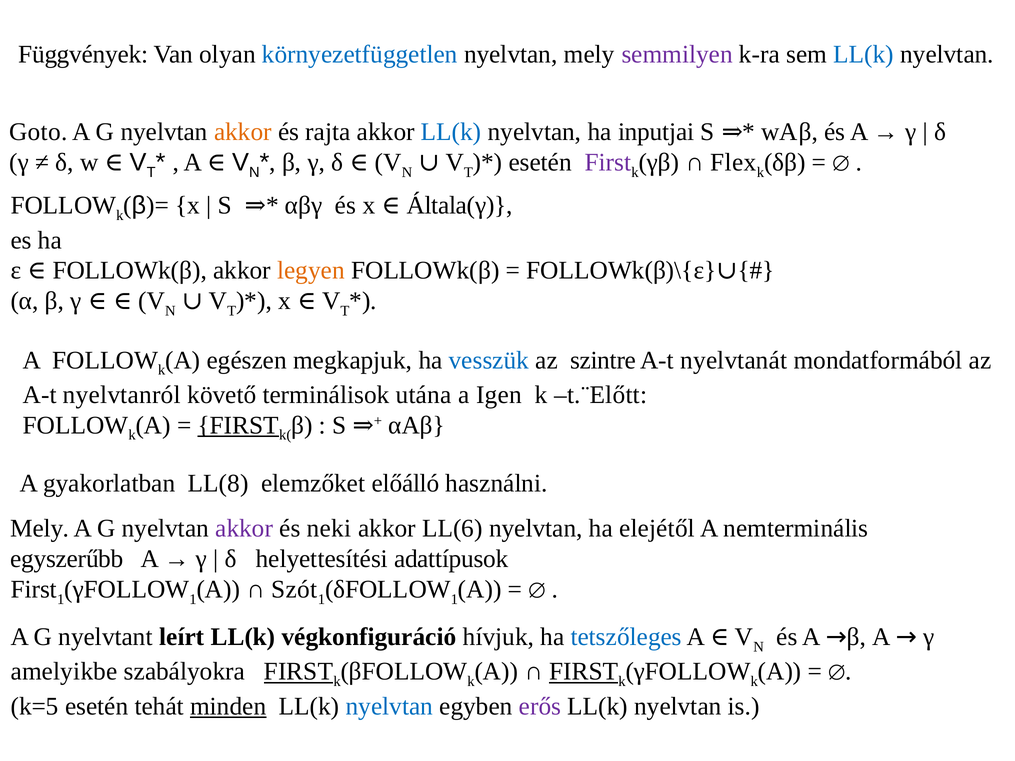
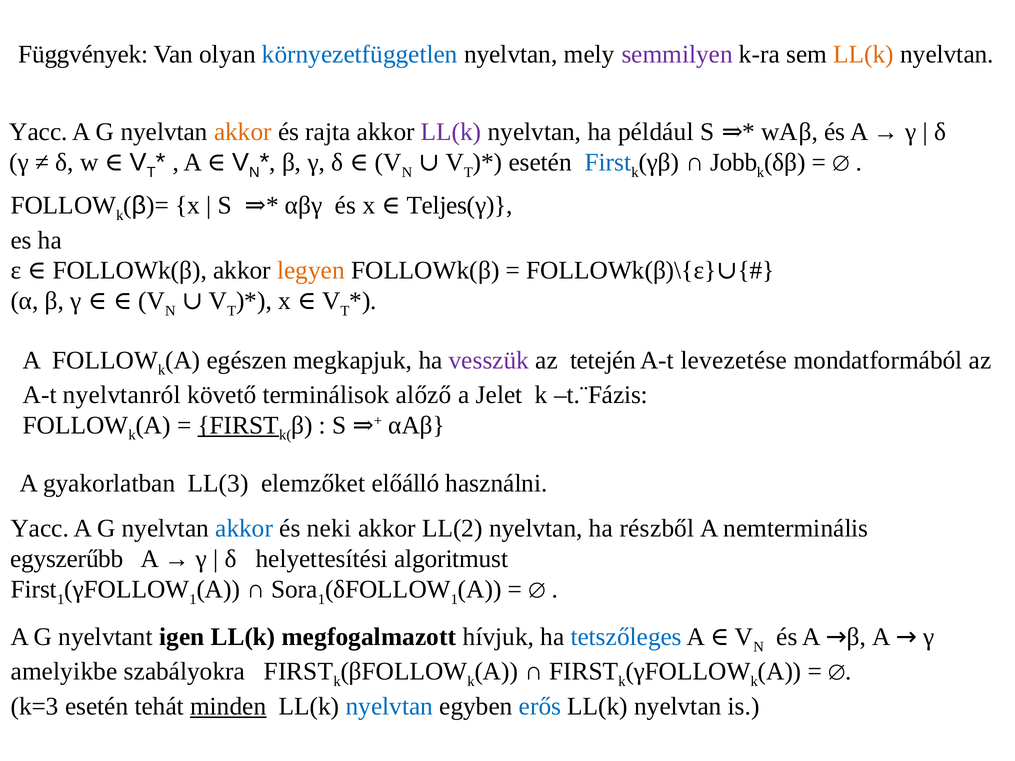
LL(k colour: blue -> orange (864, 55)
Goto: Goto -> Yacc (39, 132)
LL(k colour: blue -> purple (451, 132)
inputjai: inputjai -> például (656, 132)
First colour: purple -> blue (608, 162)
Flex: Flex -> Jobb (734, 162)
Általa(γ: Általa(γ -> Teljes(γ (460, 206)
vesszük colour: blue -> purple (489, 360)
szintre: szintre -> tetején (603, 360)
nyelvtanát: nyelvtanát -> levezetése (734, 360)
utána: utána -> alőző (424, 395)
Igen: Igen -> Jelet (499, 395)
t.¨Előtt: t.¨Előtt -> t.¨Fázis (601, 395)
LL(8: LL(8 -> LL(3 (218, 484)
Mely: Mely -> Yacc (40, 529)
akkor colour: purple -> blue (244, 529)
LL(6: LL(6 -> LL(2 (452, 529)
elejétől: elejétől -> részből (657, 529)
adattípusok: adattípusok -> algoritmust (451, 559)
Szót: Szót -> Sora (294, 590)
leírt: leírt -> igen (182, 637)
végkonfiguráció: végkonfiguráció -> megfogalmazott (369, 637)
FIRST underline: present -> none (298, 672)
FIRST underline: present -> none (584, 672)
k=5: k=5 -> k=3 (35, 706)
erős colour: purple -> blue (540, 706)
